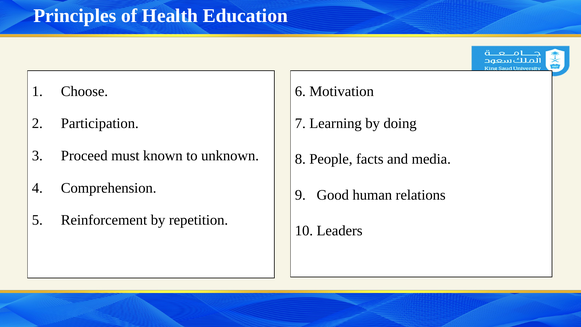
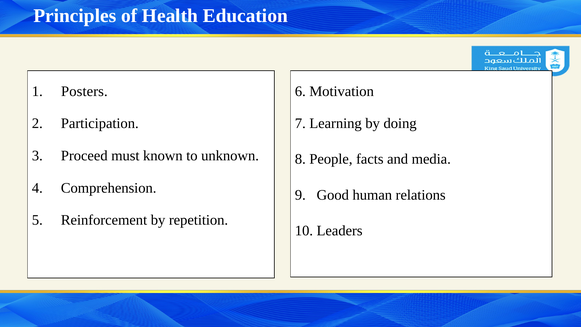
Choose: Choose -> Posters (84, 91)
